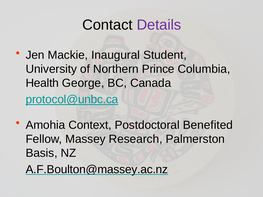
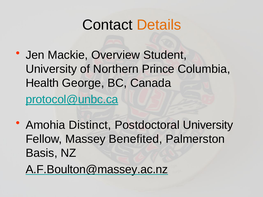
Details colour: purple -> orange (159, 25)
Inaugural: Inaugural -> Overview (116, 55)
Context: Context -> Distinct (90, 125)
Postdoctoral Benefited: Benefited -> University (208, 125)
Research: Research -> Benefited (136, 139)
